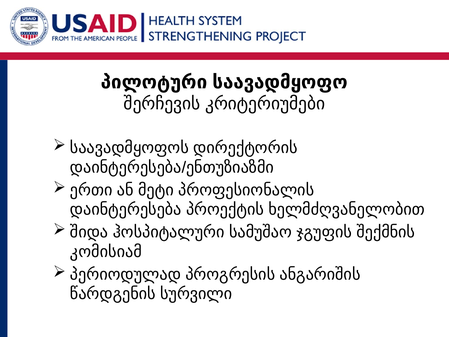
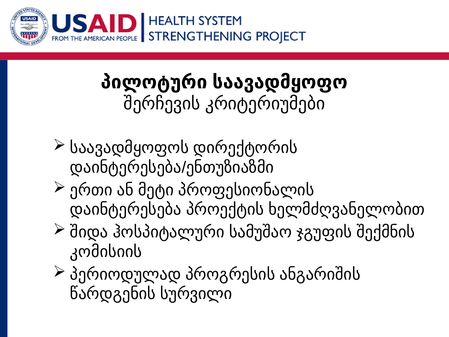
კომისიამ: კომისიამ -> კომისიის (106, 251)
